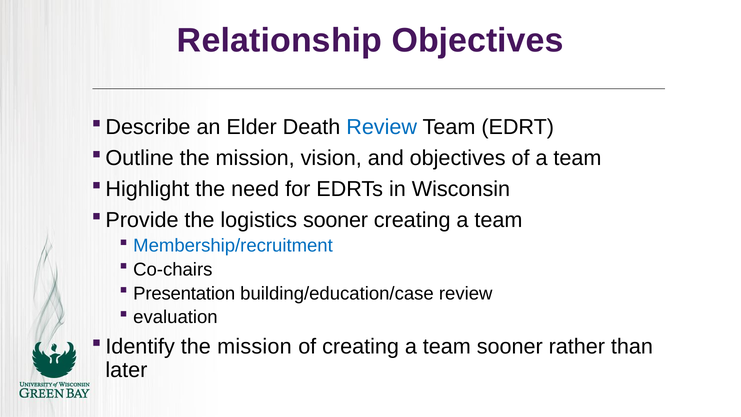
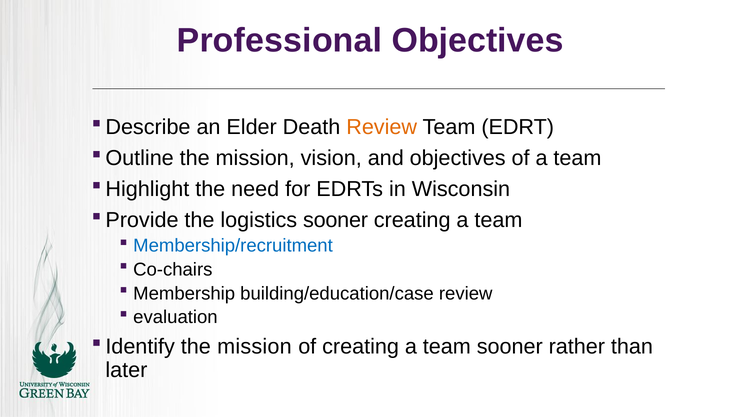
Relationship: Relationship -> Professional (280, 41)
Review colour: blue -> orange (382, 127)
Presentation: Presentation -> Membership (184, 293)
